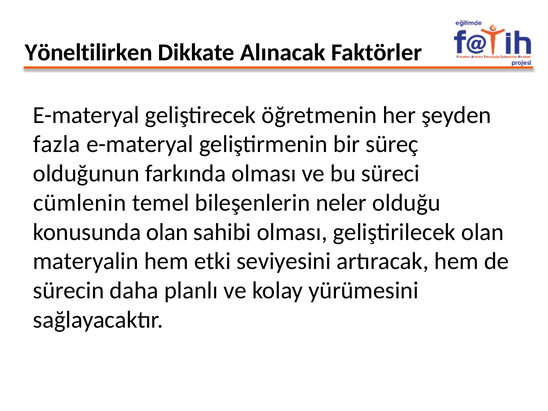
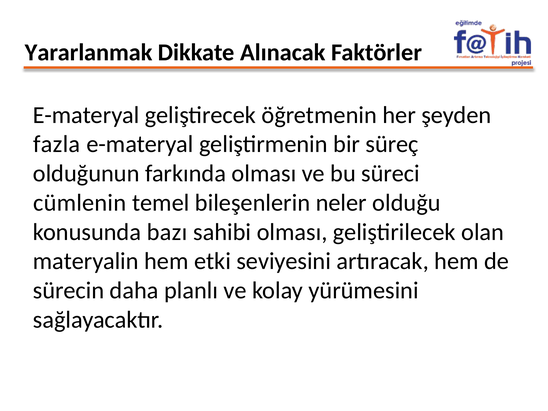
Yöneltilirken: Yöneltilirken -> Yararlanmak (89, 52)
konusunda olan: olan -> bazı (167, 232)
